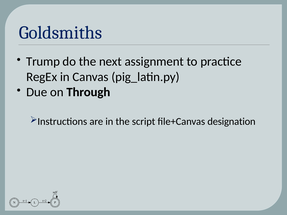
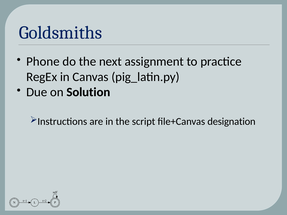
Trump: Trump -> Phone (43, 62)
Through: Through -> Solution (88, 92)
